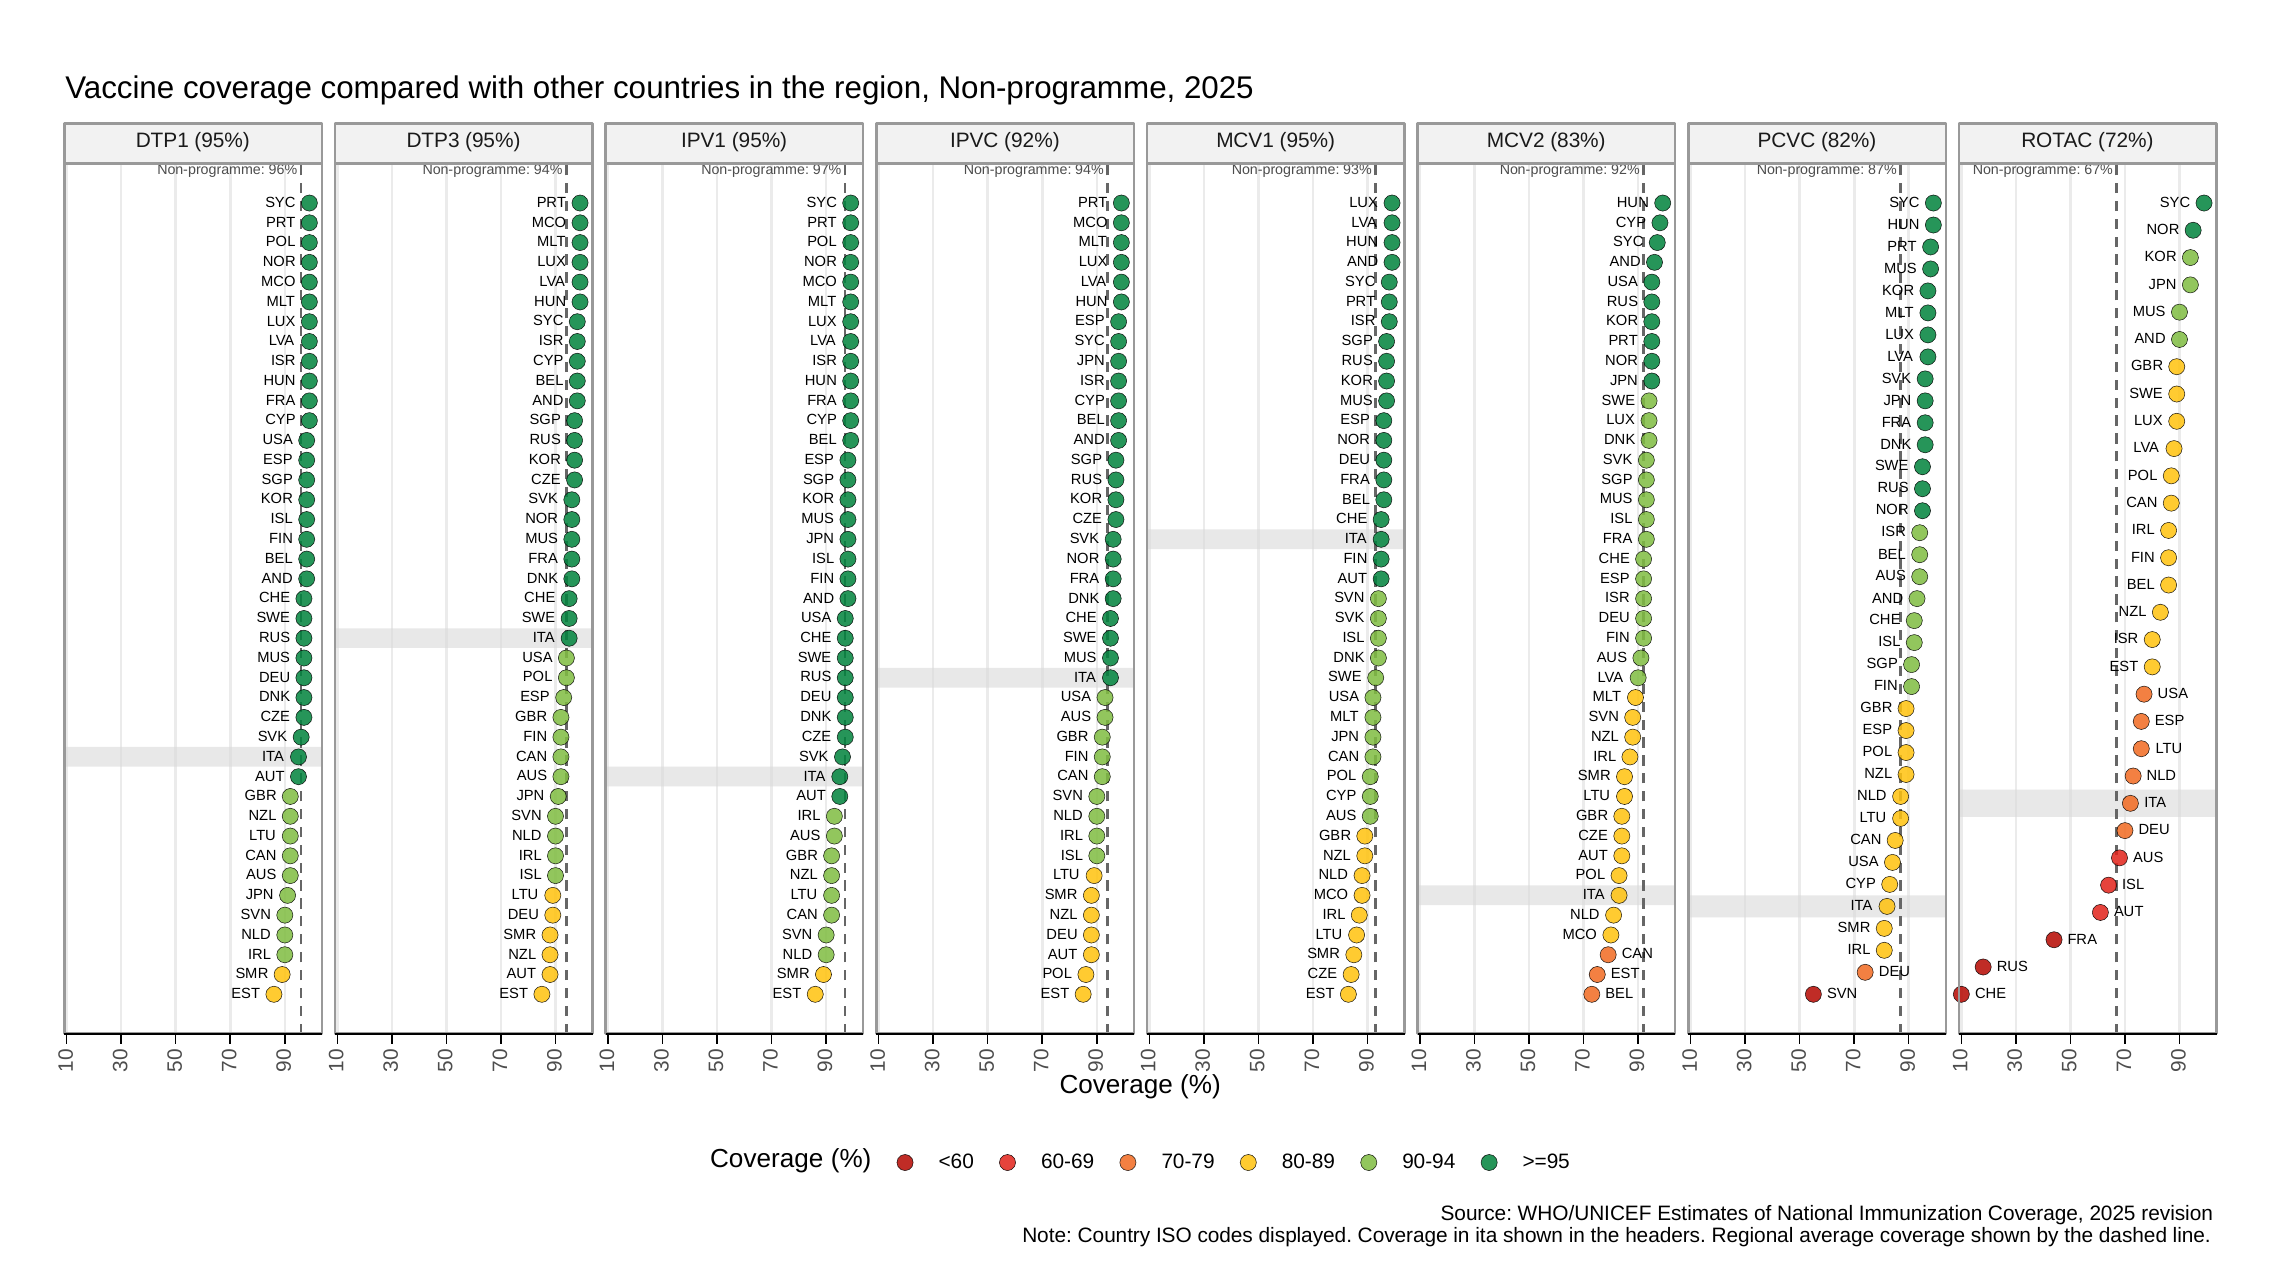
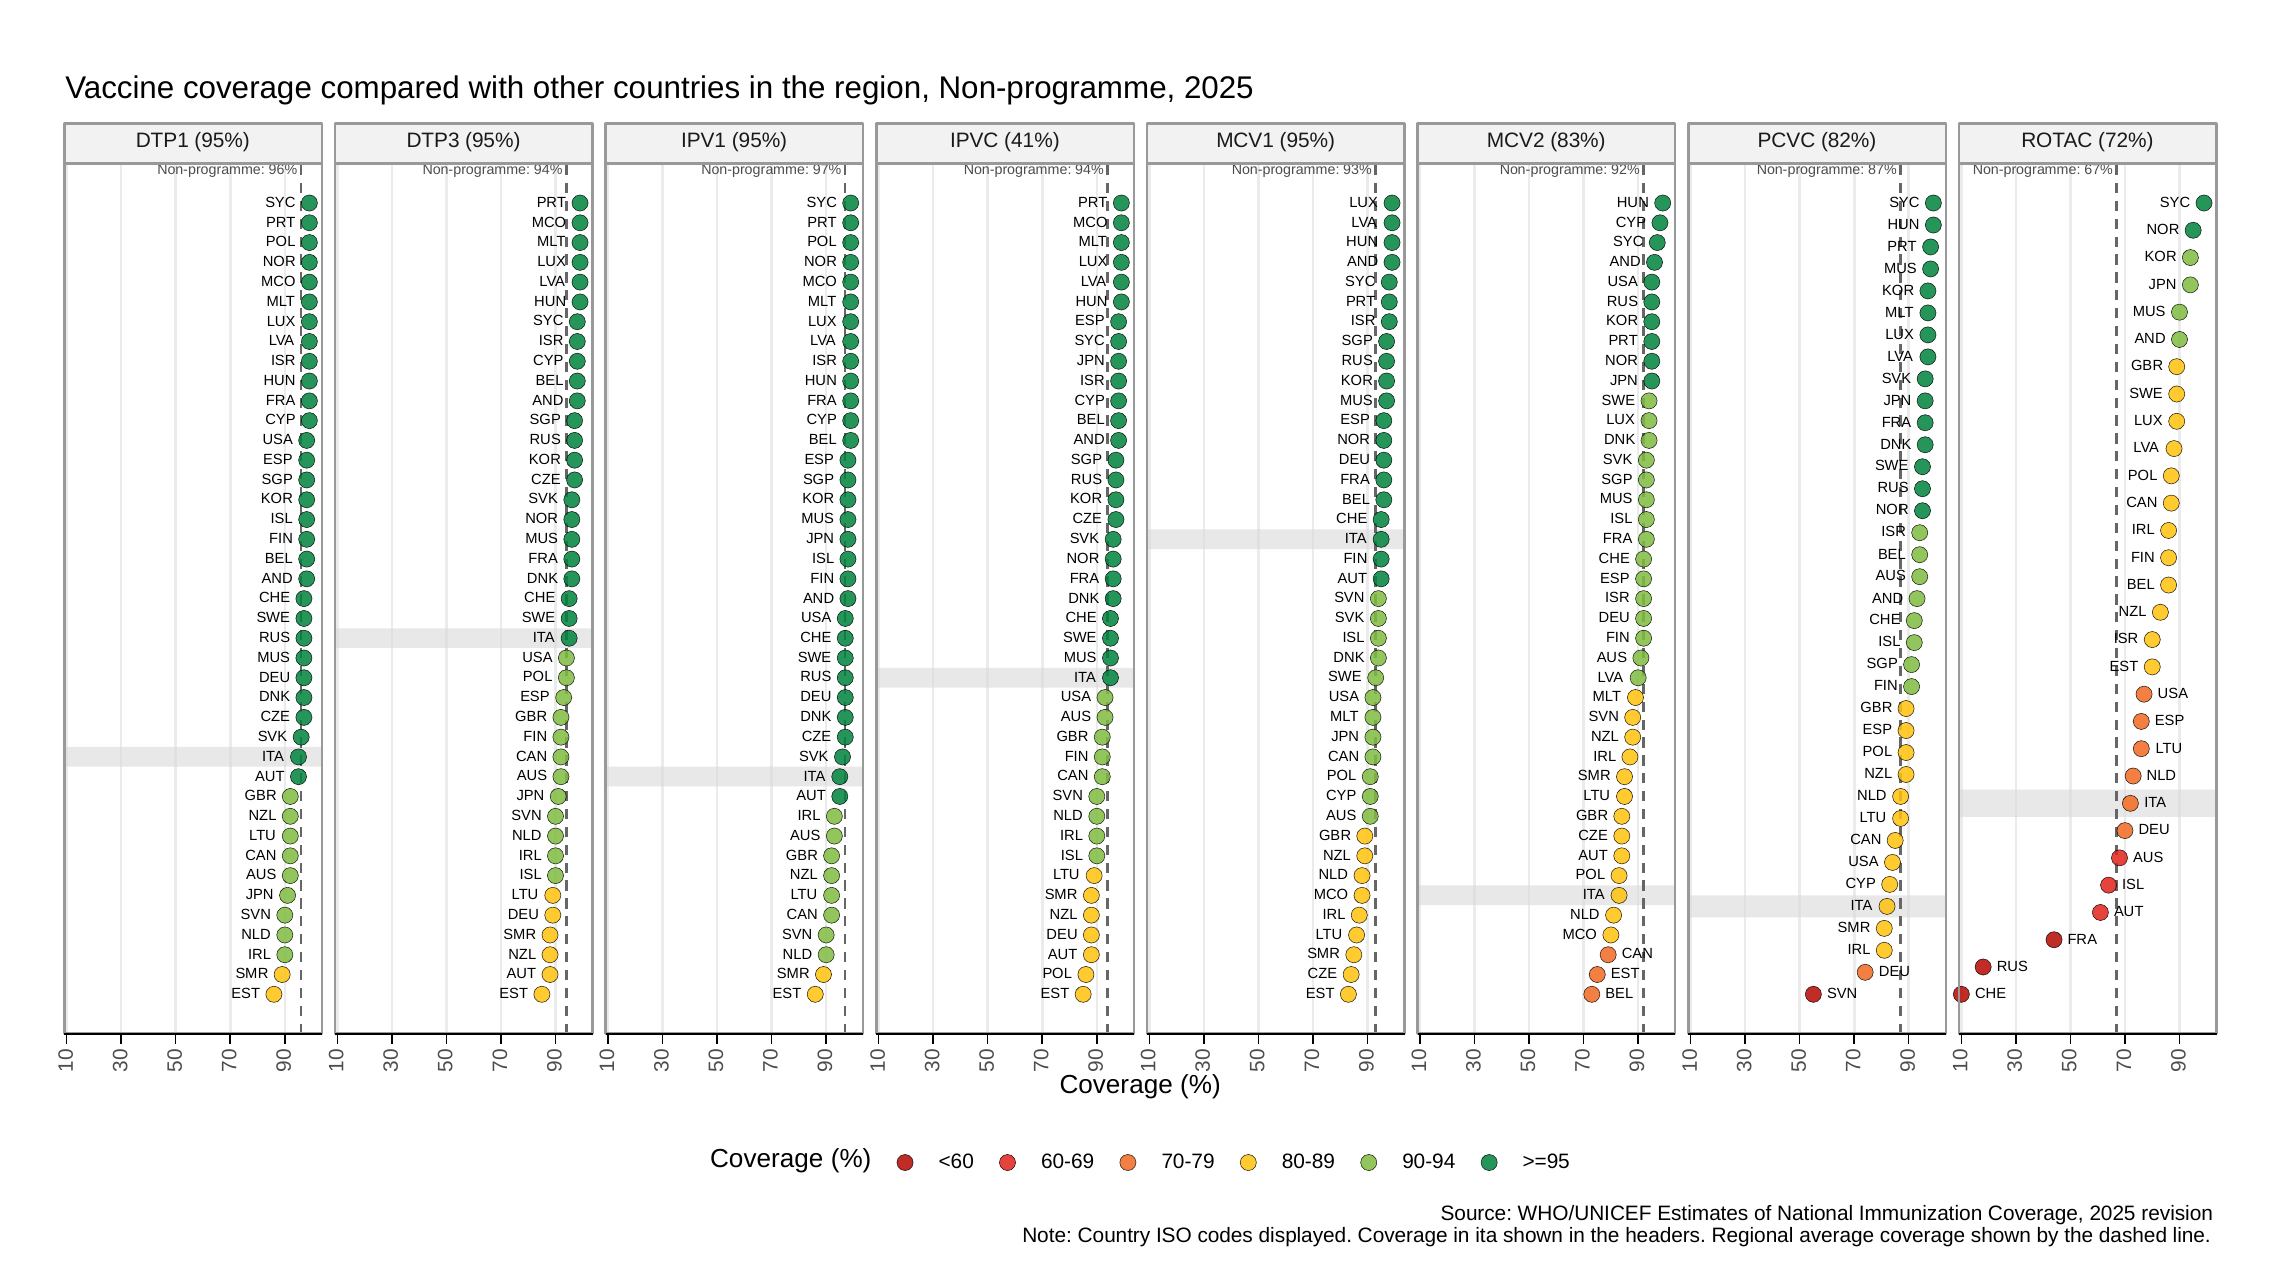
IPVC 92%: 92% -> 41% (1032, 140)
